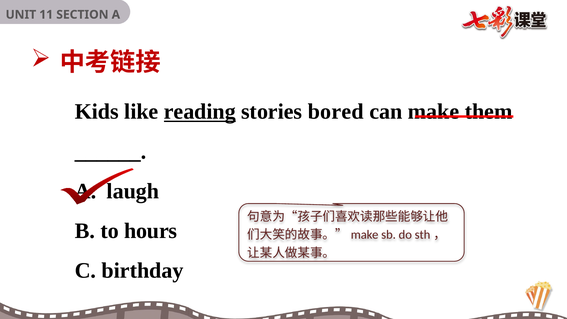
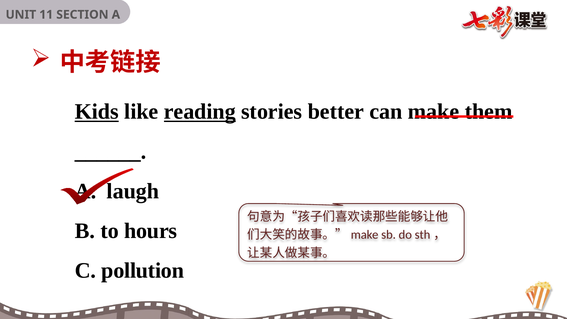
Kids underline: none -> present (97, 112)
bored: bored -> better (336, 112)
birthday: birthday -> pollution (143, 271)
